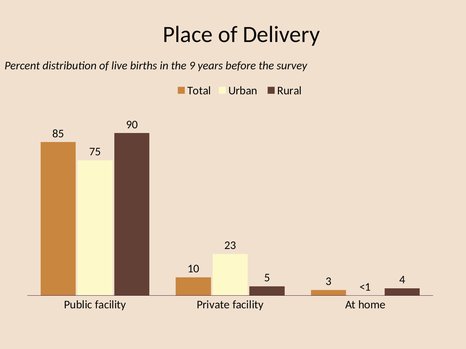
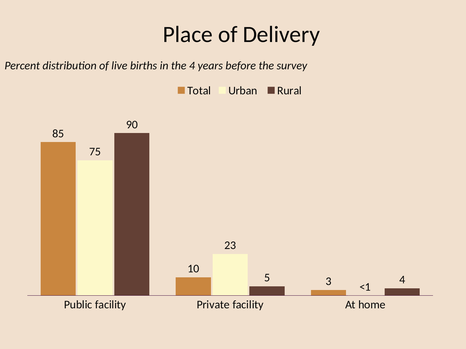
the 9: 9 -> 4 (192, 66)
